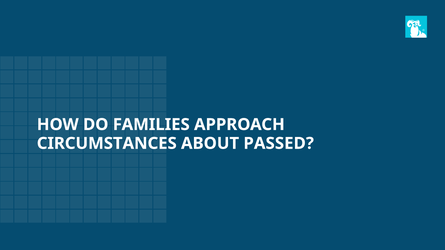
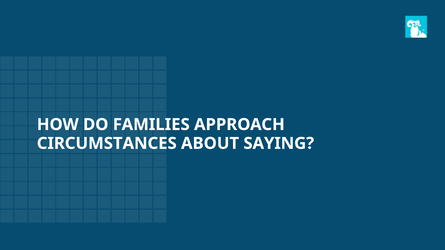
PASSED: PASSED -> SAYING (279, 144)
